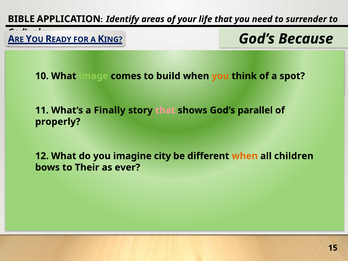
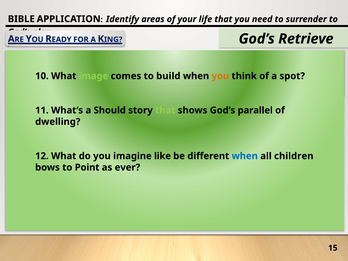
Because: Because -> Retrieve (306, 39)
Finally: Finally -> Should (110, 110)
that colour: pink -> light green (165, 110)
properly: properly -> dwelling (58, 122)
city: city -> like (162, 156)
when colour: orange -> blue (245, 156)
Their: Their -> Point (87, 167)
